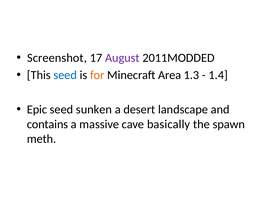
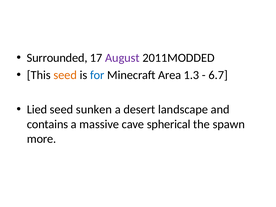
Screenshot: Screenshot -> Surrounded (57, 58)
seed colour: blue -> orange (65, 75)
for colour: orange -> blue (97, 75)
1.4: 1.4 -> 6.7 (218, 75)
Epic: Epic -> Lied (37, 109)
basically: basically -> spherical (169, 124)
meth: meth -> more (42, 139)
